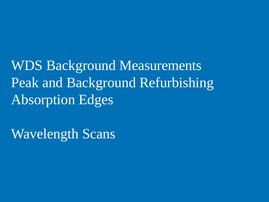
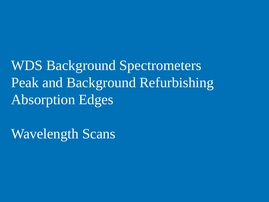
Measurements: Measurements -> Spectrometers (160, 65)
